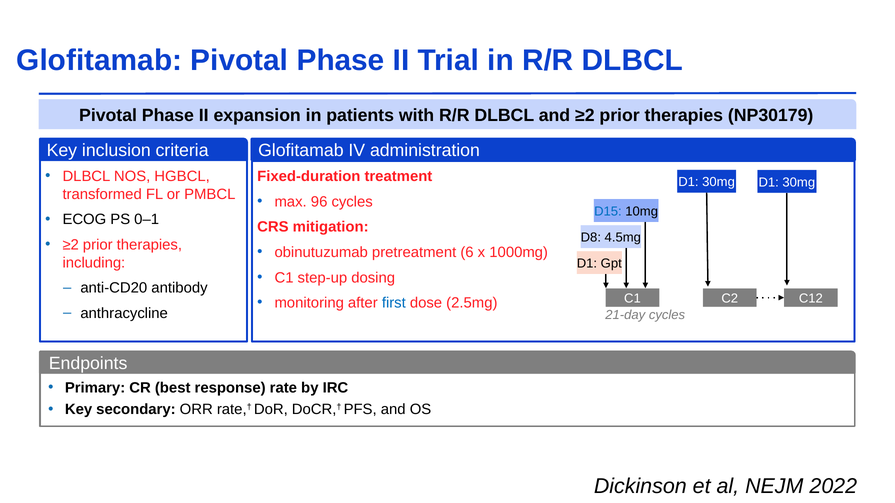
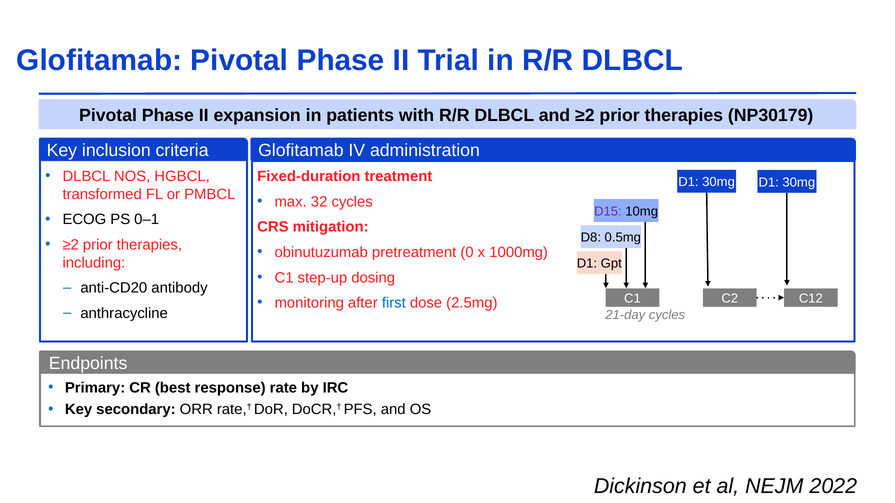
96: 96 -> 32 (319, 202)
D15 colour: blue -> purple (608, 212)
4.5mg: 4.5mg -> 0.5mg (623, 238)
6: 6 -> 0 (467, 253)
